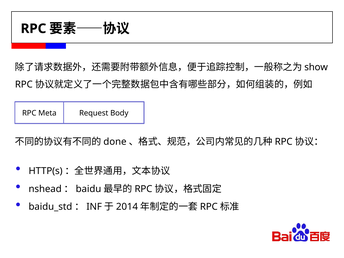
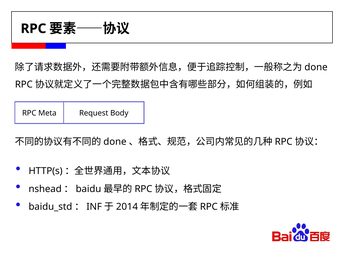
show: show -> done (316, 67)
